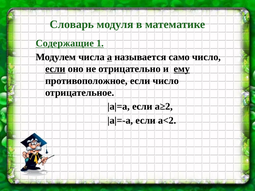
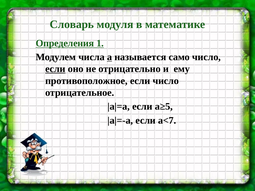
Содержащие: Содержащие -> Определения (65, 43)
ему underline: present -> none (182, 69)
а≥2: а≥2 -> а≥5 (164, 107)
а<2: а<2 -> а<7 (167, 121)
